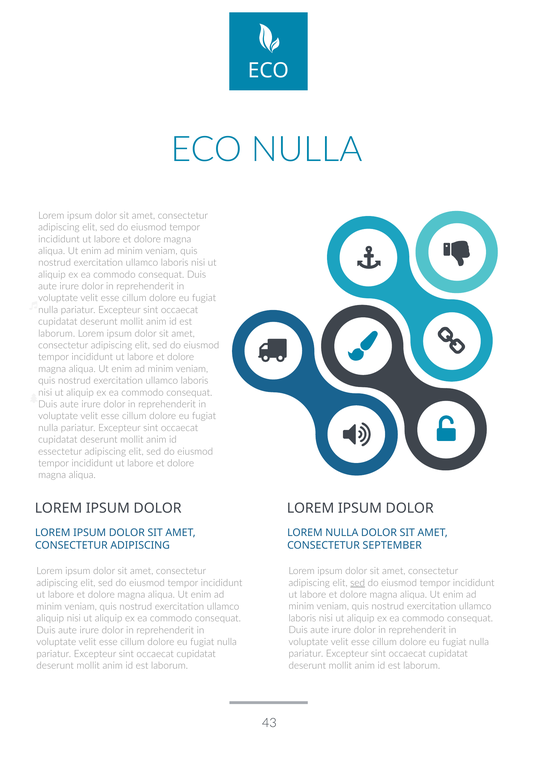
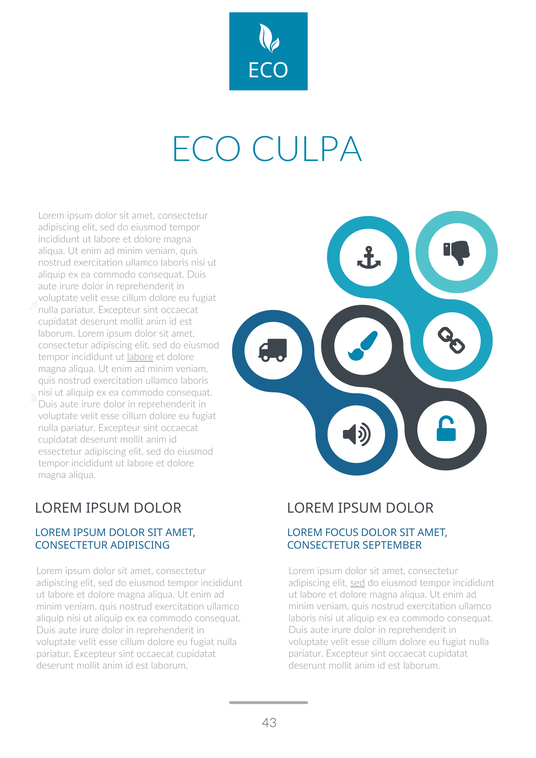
ECO NULLA: NULLA -> CULPA (307, 150)
labore underline: none -> present (140, 357)
LOREM NULLA: NULLA -> FOCUS (342, 532)
